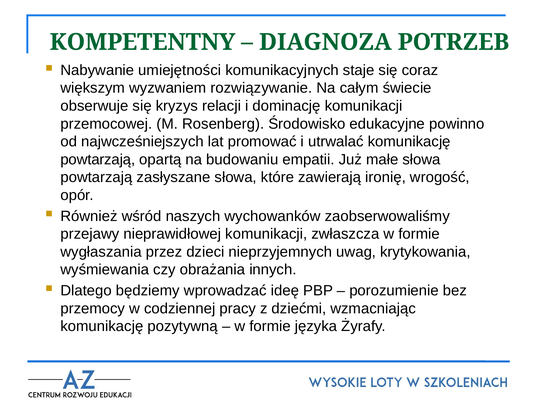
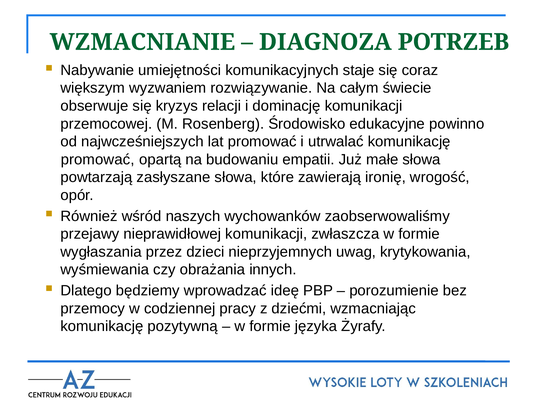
KOMPETENTNY: KOMPETENTNY -> WZMACNIANIE (142, 42)
powtarzają: powtarzają -> promować (98, 160)
